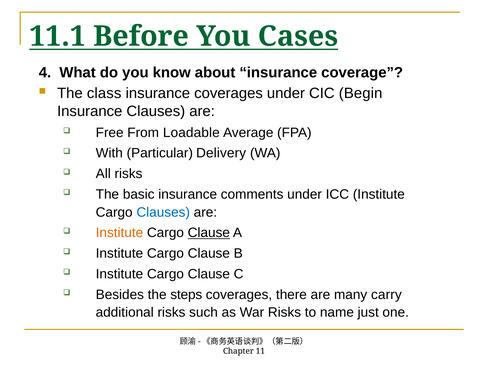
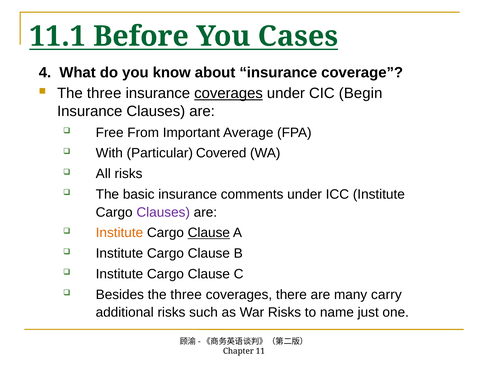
class: class -> three (104, 93)
coverages underline: none -> present (229, 93)
Loadable: Loadable -> Important (191, 133)
Delivery: Delivery -> Covered (221, 153)
Clauses colour: blue -> purple (163, 212)
Besides the steps: steps -> three (186, 295)
